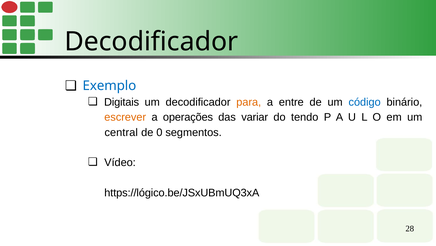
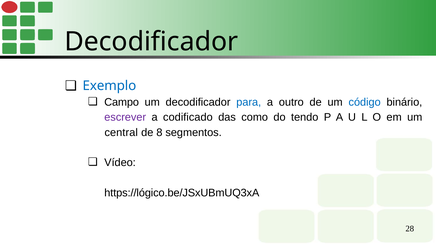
Digitais: Digitais -> Campo (122, 102)
para colour: orange -> blue (249, 102)
entre: entre -> outro (291, 102)
escrever colour: orange -> purple (125, 117)
operações: operações -> codificado (188, 117)
variar: variar -> como (255, 117)
0: 0 -> 8 (159, 132)
